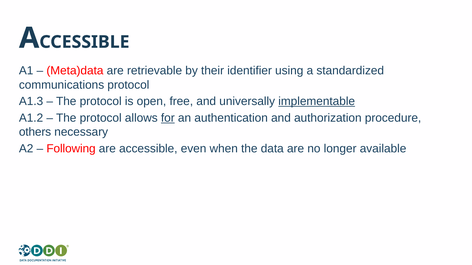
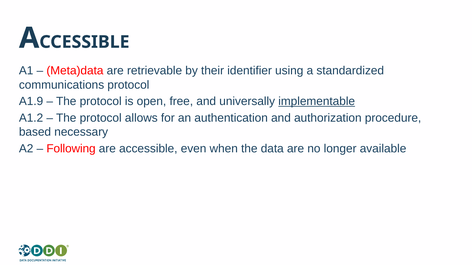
A1.3: A1.3 -> A1.9 (31, 102)
for underline: present -> none (168, 118)
others: others -> based (35, 132)
